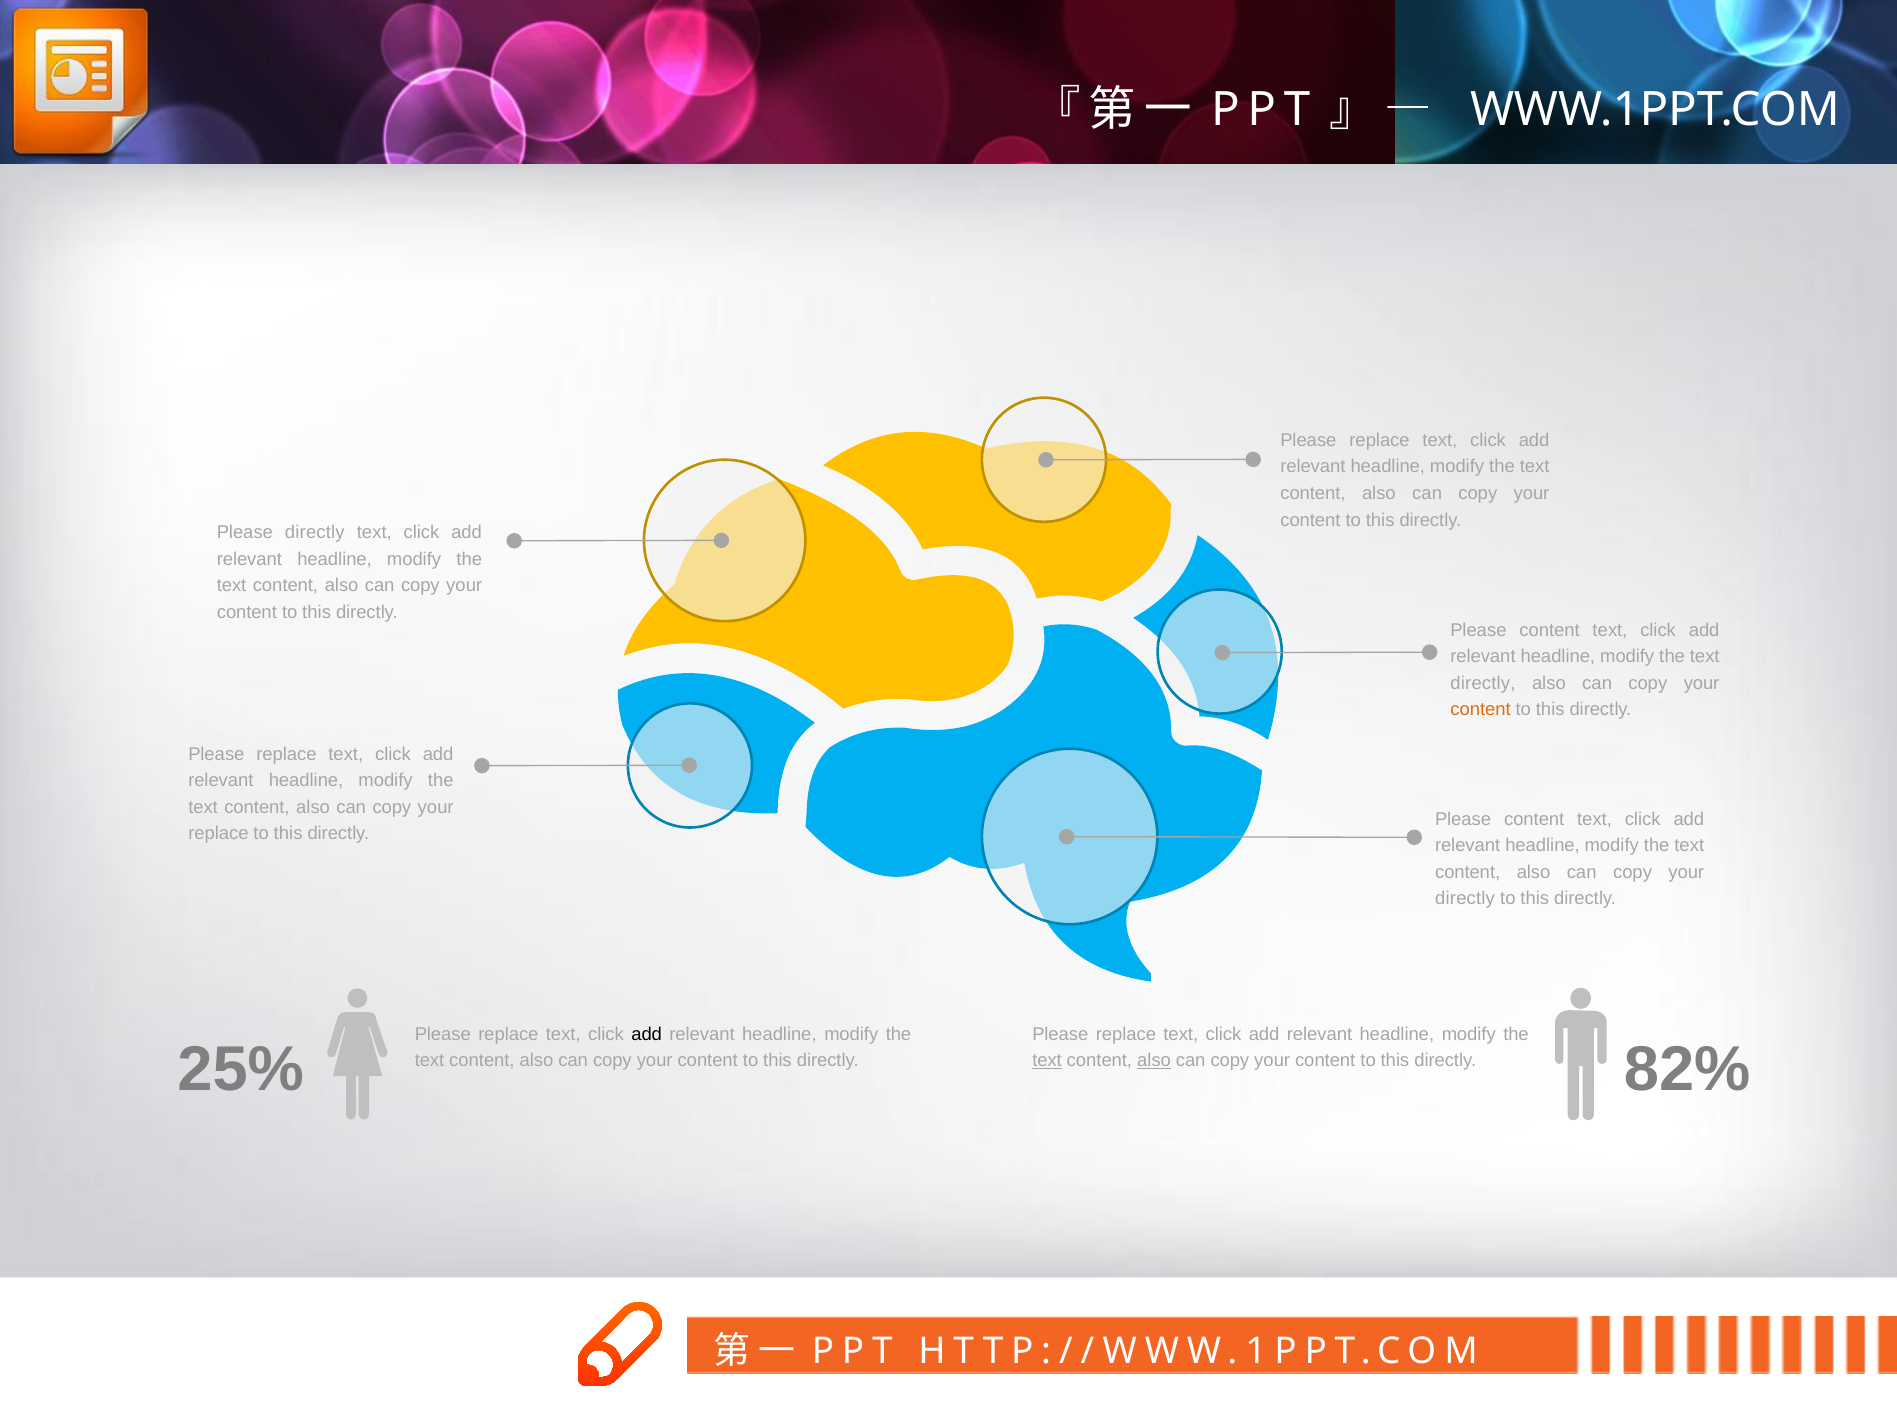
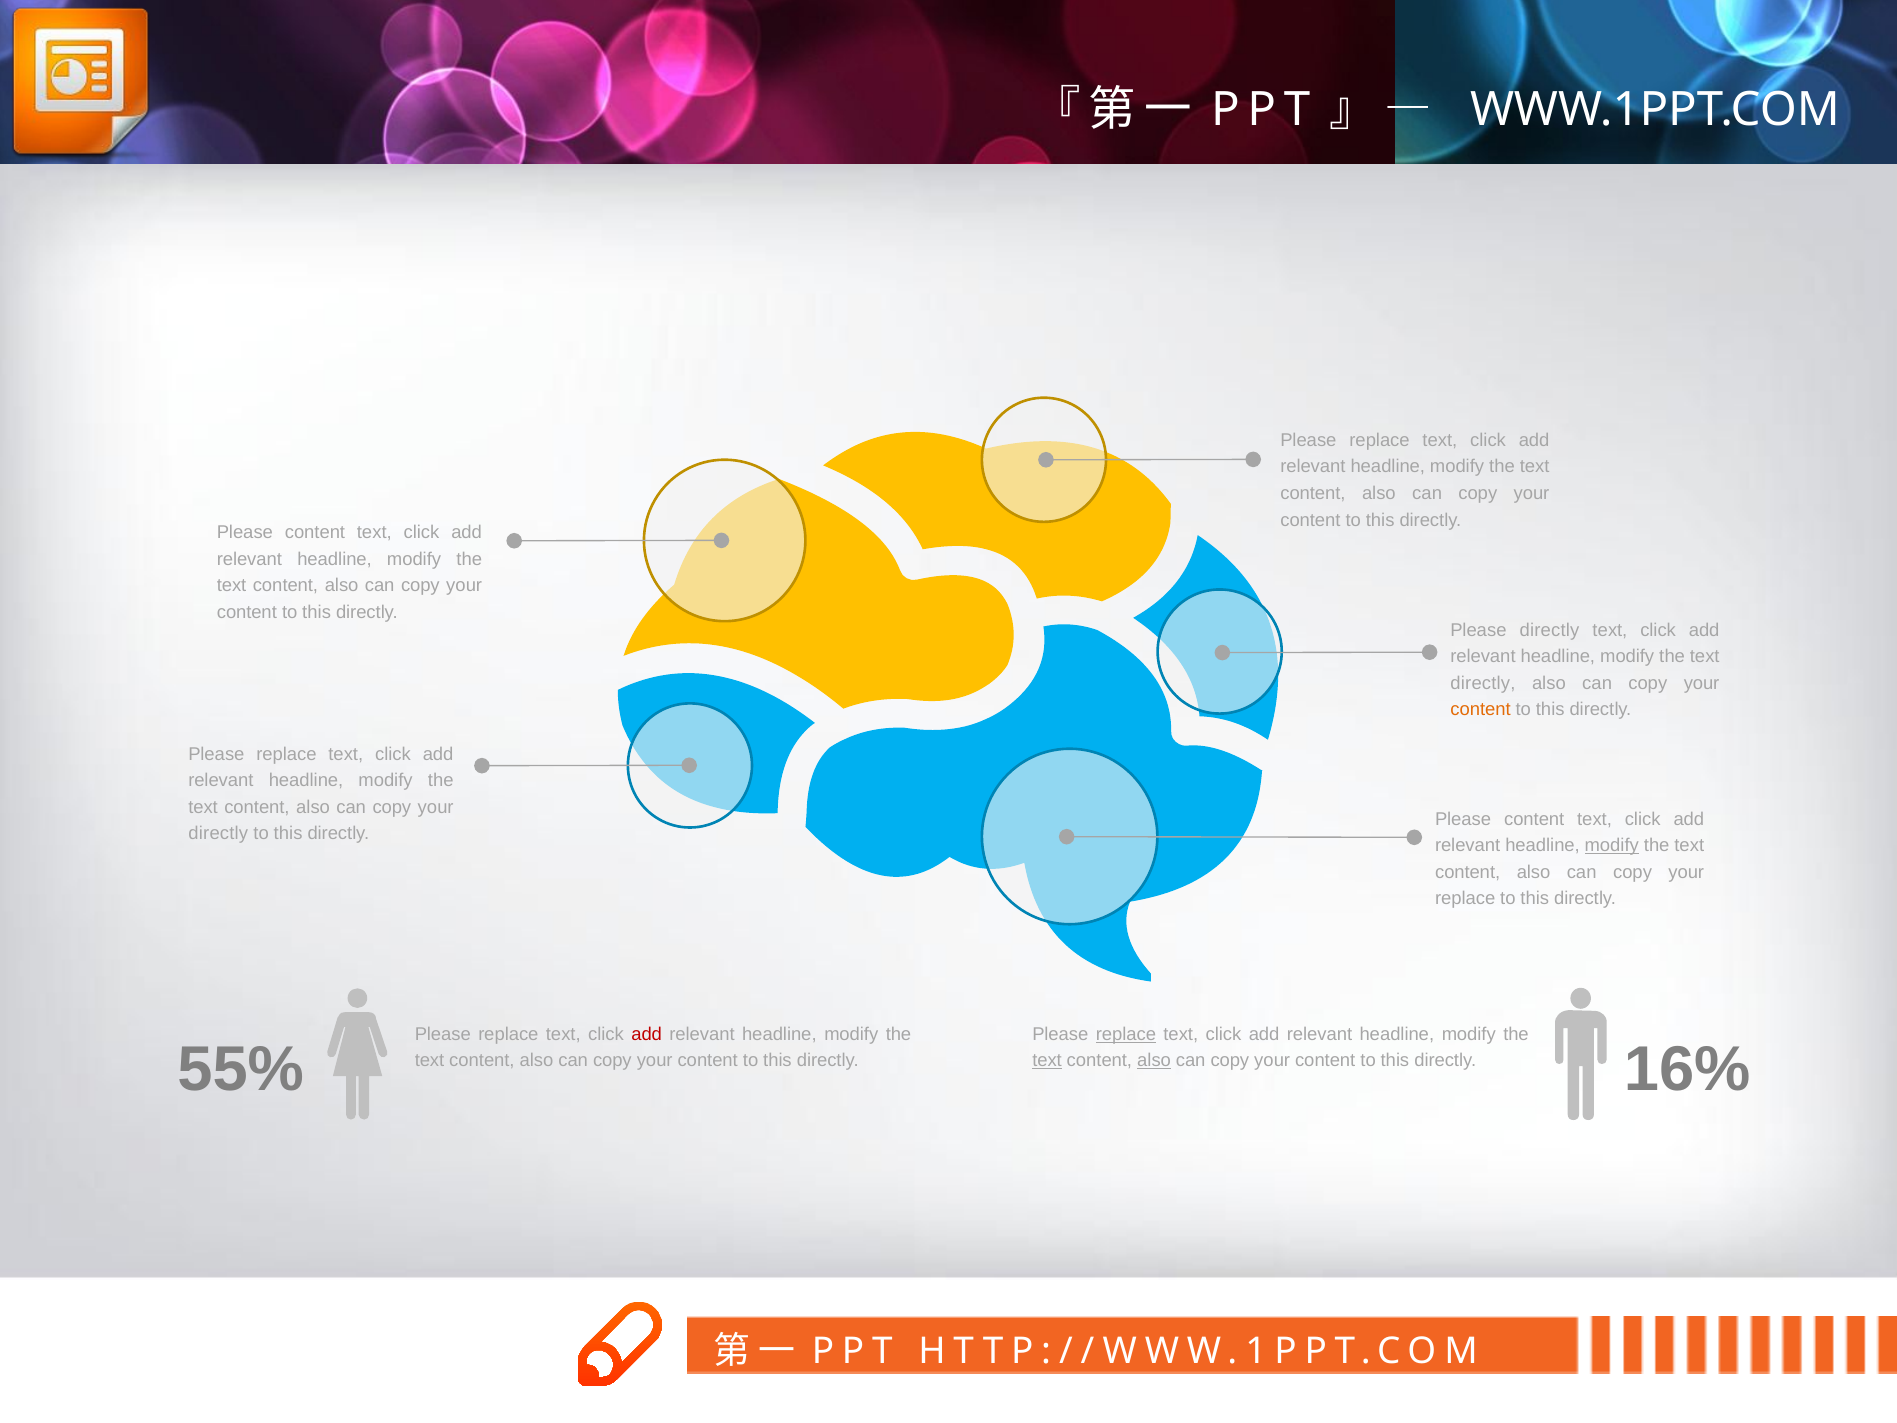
directly: directly -> content (315, 532)
content: content -> directly (1549, 630)
replace: replace -> directly (218, 834)
modify underline: none -> present (1612, 846)
directly: directly -> replace (1465, 899)
add colour: black -> red (647, 1034)
replace underline: none -> present (1126, 1034)
25%: 25% -> 55% (241, 1069)
82%: 82% -> 16% (1687, 1069)
